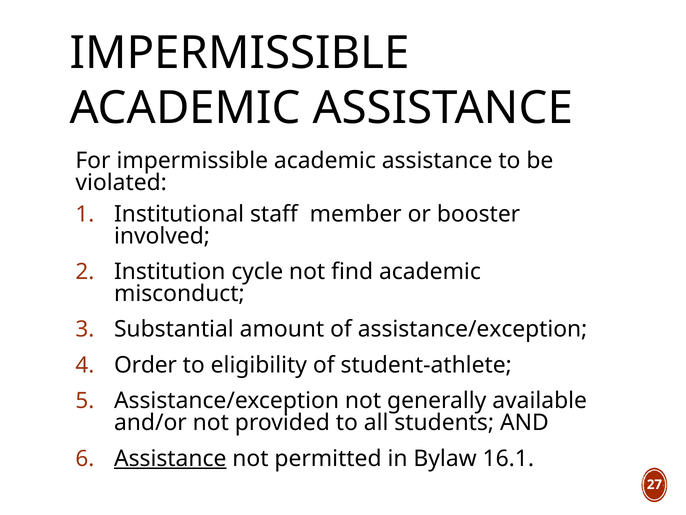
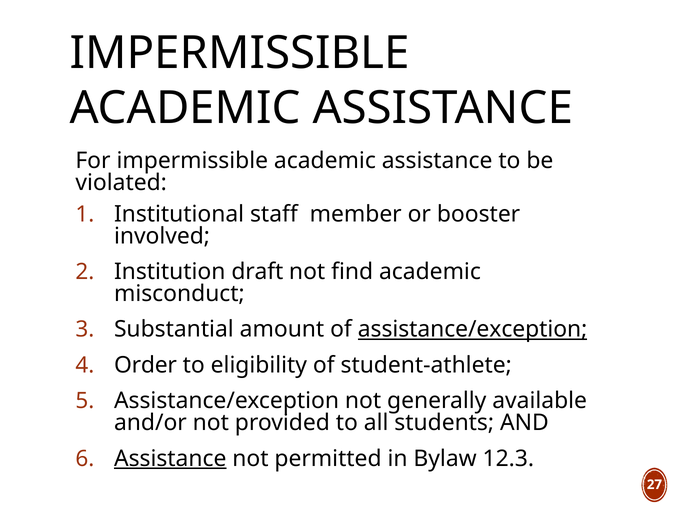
cycle: cycle -> draft (257, 271)
assistance/exception underline: none -> present (473, 329)
16.1: 16.1 -> 12.3 (508, 458)
